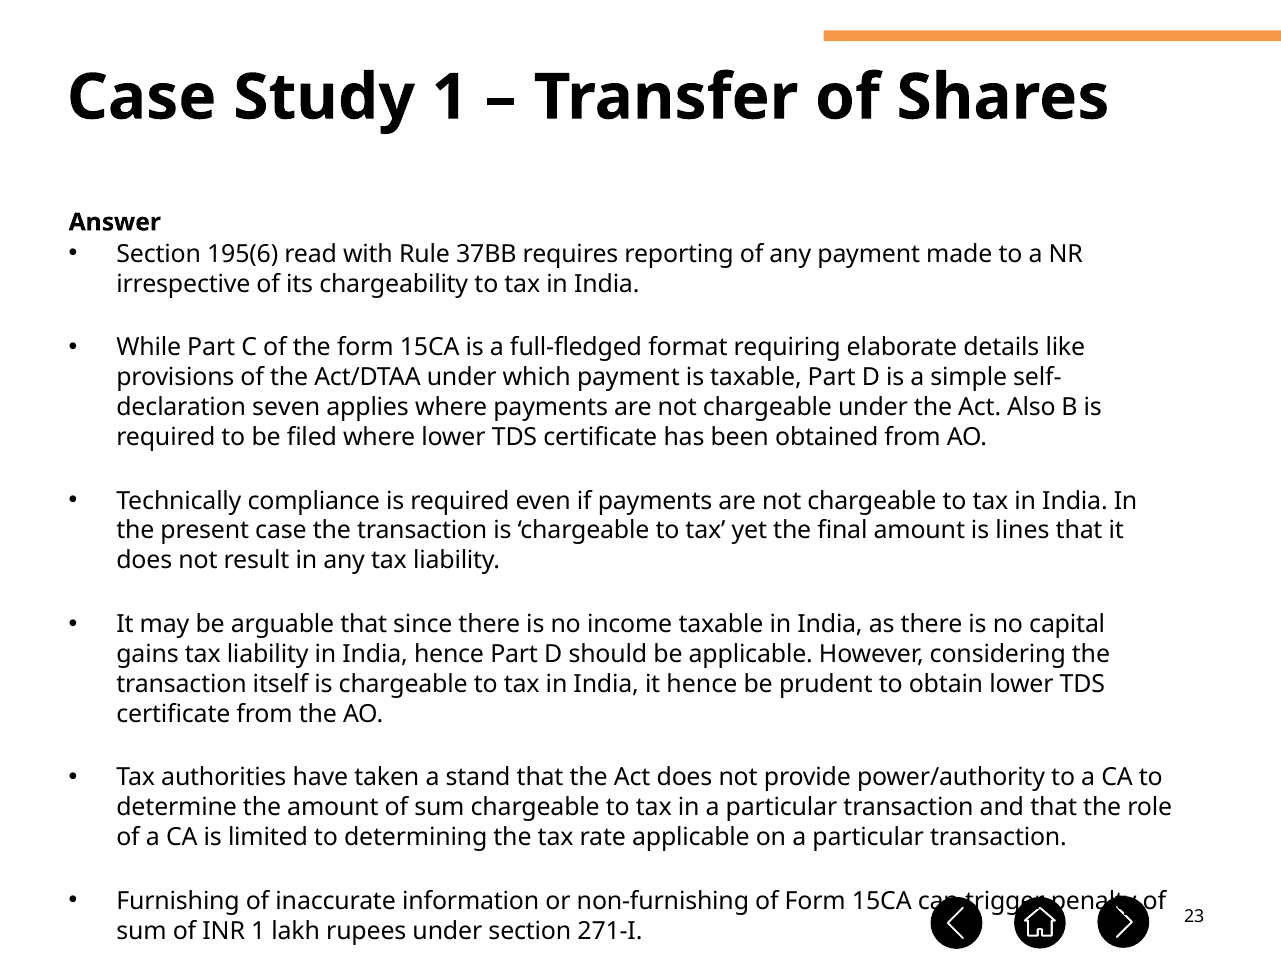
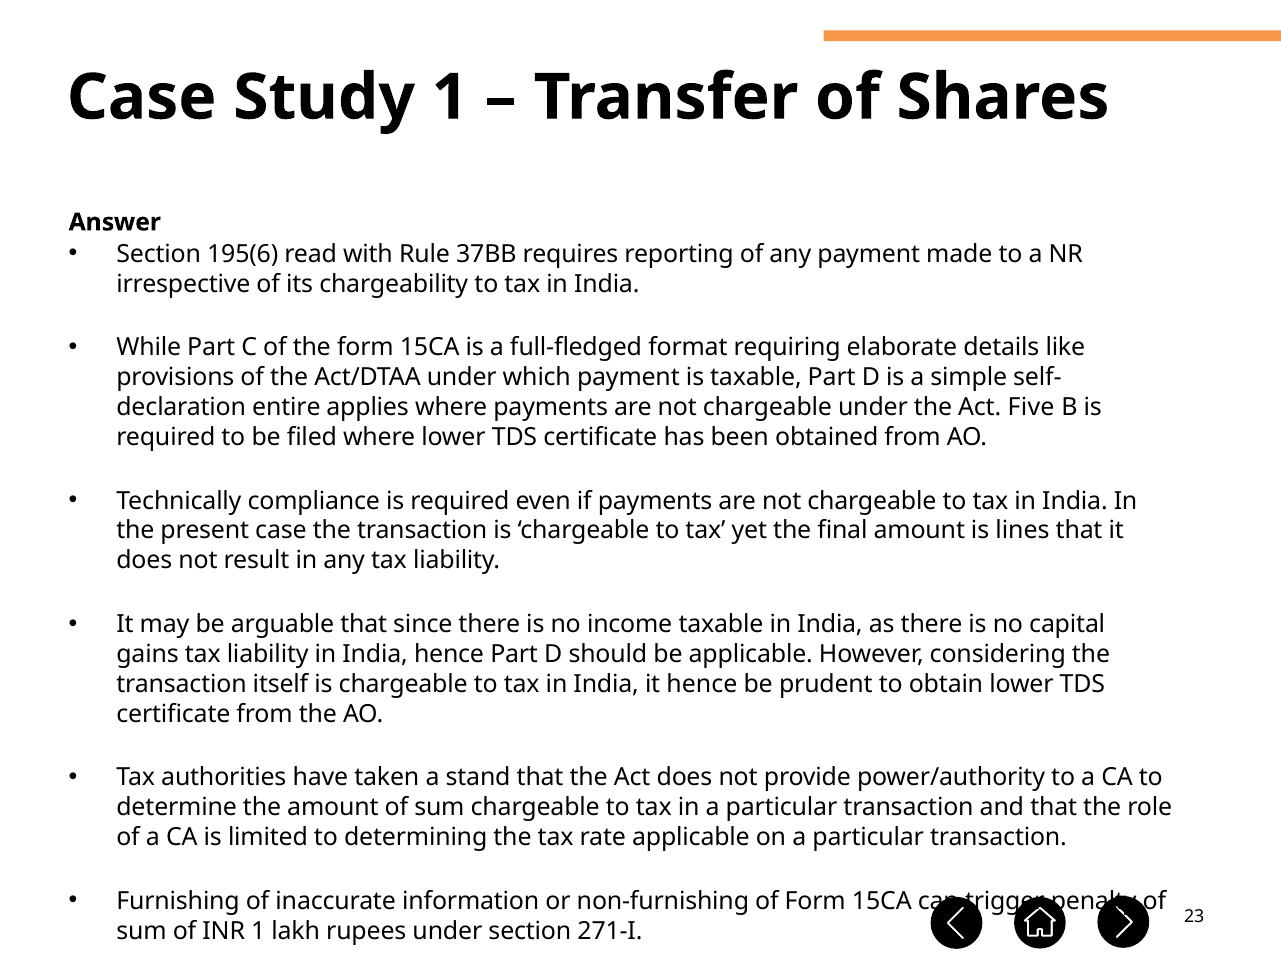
seven: seven -> entire (286, 407)
Also: Also -> Five (1031, 407)
